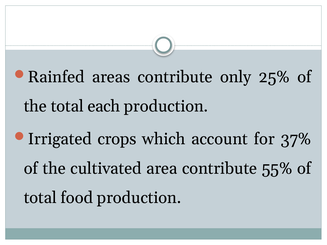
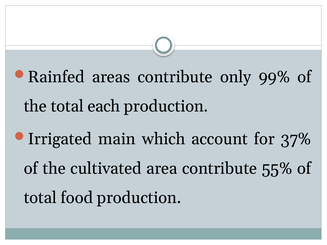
25%: 25% -> 99% (274, 77)
crops: crops -> main (117, 139)
